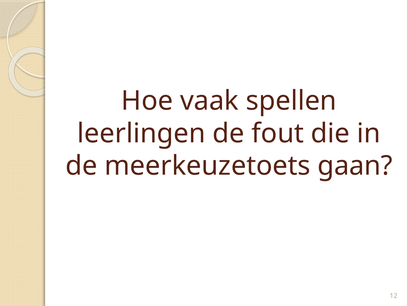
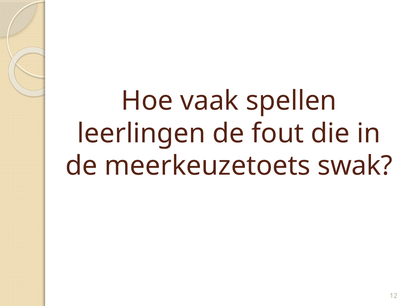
gaan: gaan -> swak (355, 166)
